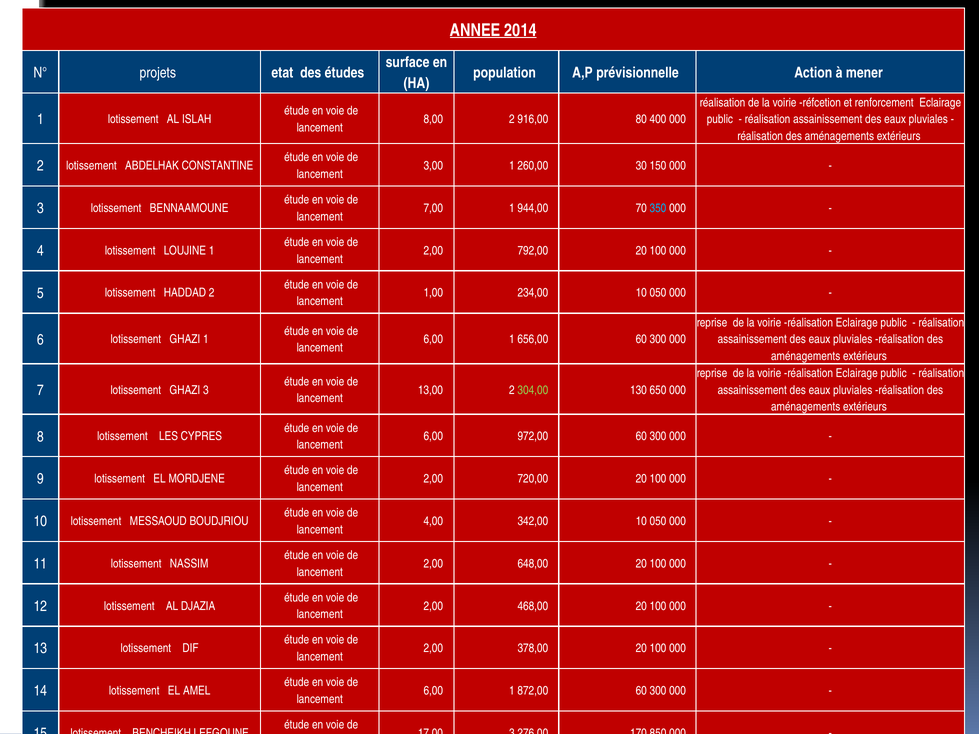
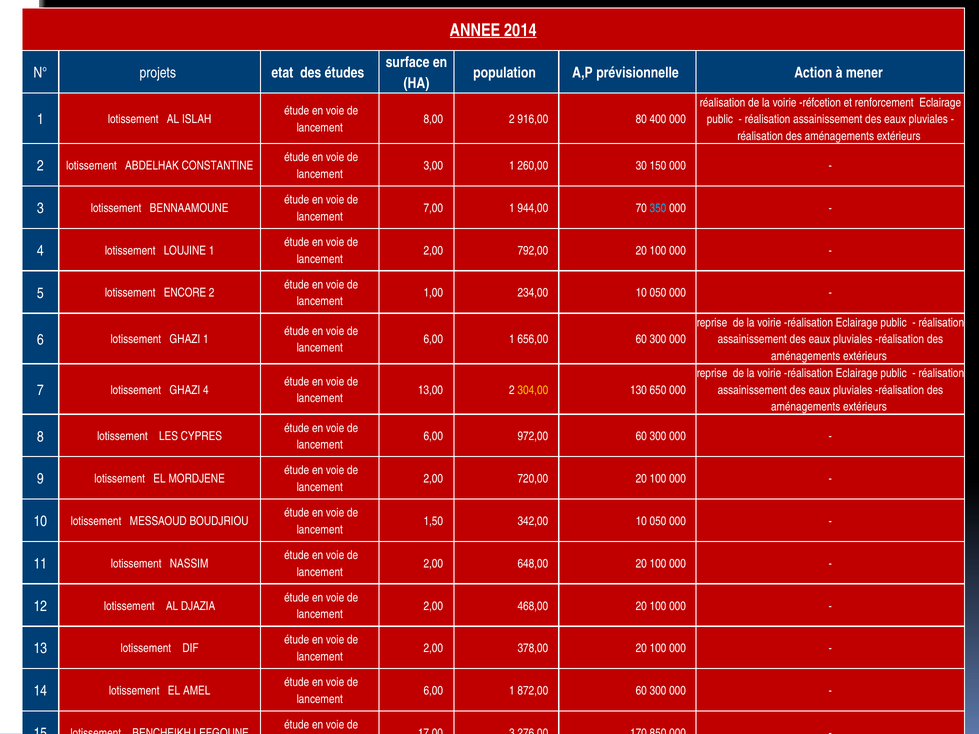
HADDAD: HADDAD -> ENCORE (185, 293)
GHAZI 3: 3 -> 4 (206, 390)
304,00 colour: light green -> yellow (533, 390)
4,00: 4,00 -> 1,50 (433, 521)
